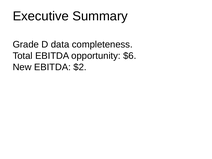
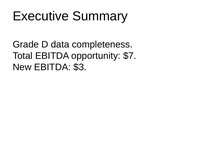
$6: $6 -> $7 (130, 56)
$2: $2 -> $3 (80, 67)
